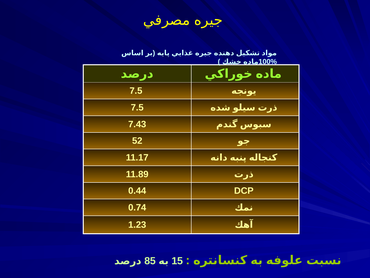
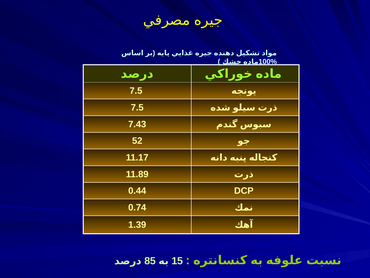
1.23: 1.23 -> 1.39 (137, 224)
